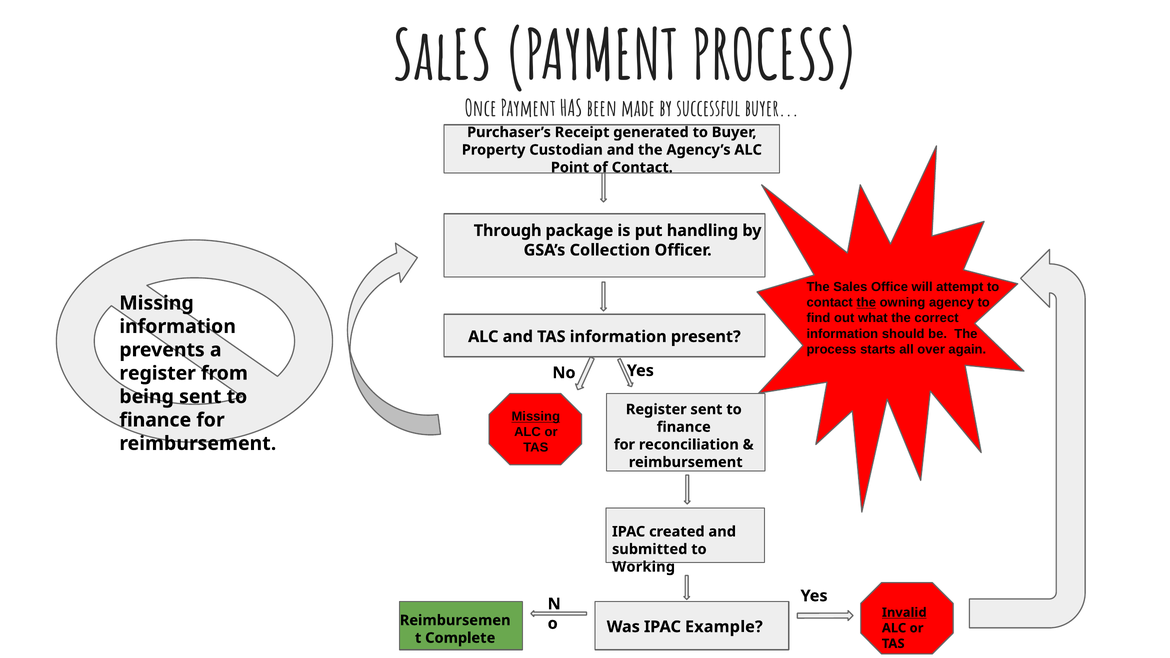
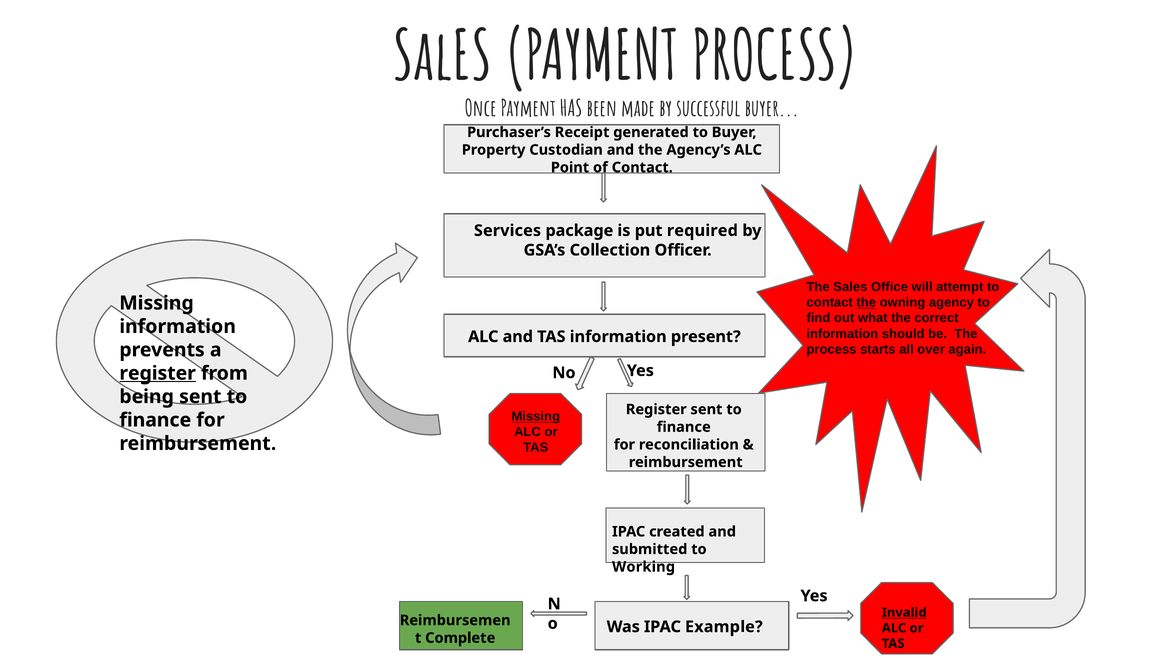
Through: Through -> Services (507, 231)
handling: handling -> required (702, 231)
register underline: none -> present (158, 373)
